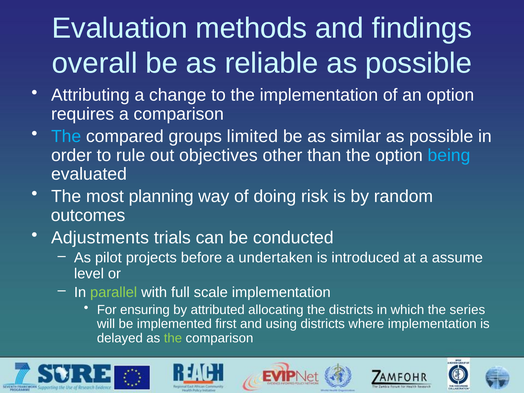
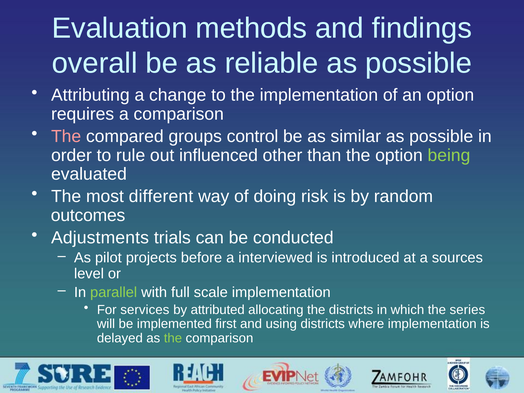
The colour: light blue -> pink (66, 136)
limited: limited -> control (253, 136)
objectives: objectives -> influenced (219, 155)
being colour: light blue -> light green (449, 155)
planning: planning -> different (161, 196)
undertaken: undertaken -> interviewed (276, 258)
assume: assume -> sources (457, 258)
ensuring: ensuring -> services (145, 310)
